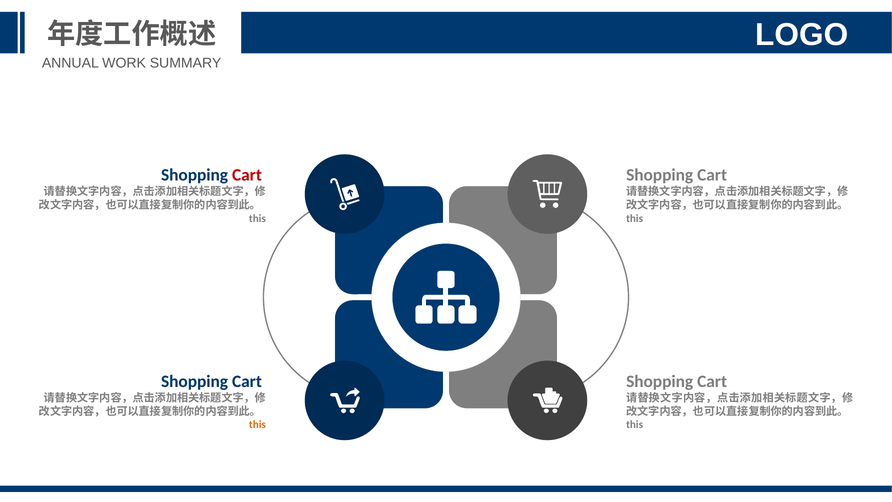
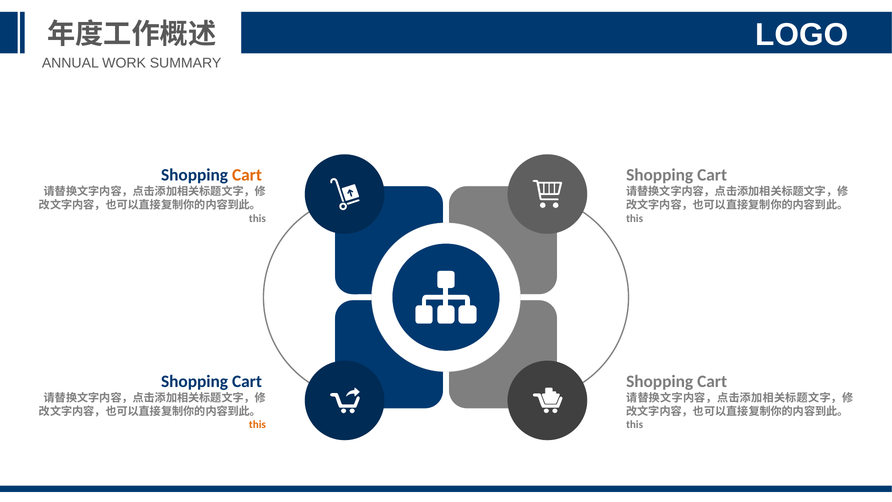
Cart colour: red -> orange (247, 175)
